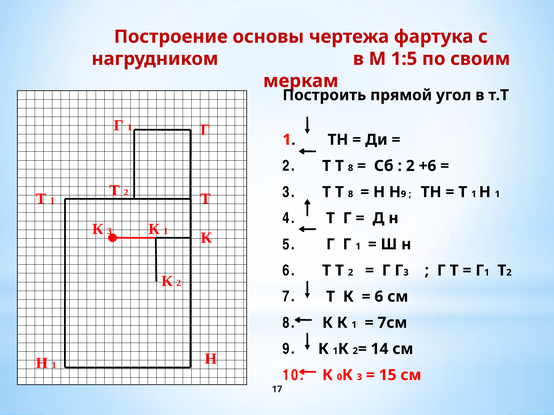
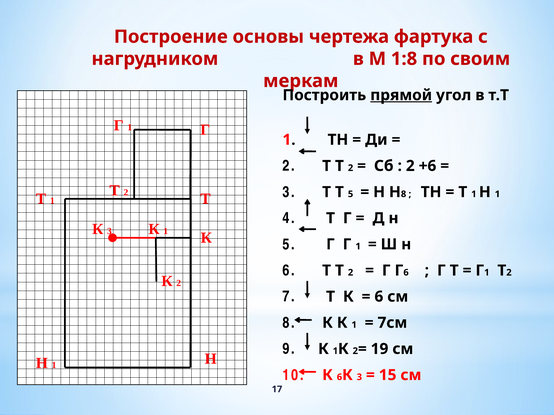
1:5: 1:5 -> 1:8 (404, 59)
прямой underline: none -> present (401, 95)
2 Т Т 8: 8 -> 2 (351, 168)
3 Т Т 8: 8 -> 5 (351, 194)
Н 9: 9 -> 8 (404, 194)
Г 3: 3 -> 6 (406, 273)
14: 14 -> 19 (380, 349)
К 0: 0 -> 6 (339, 377)
